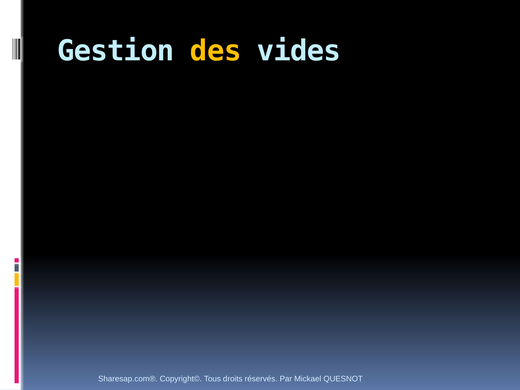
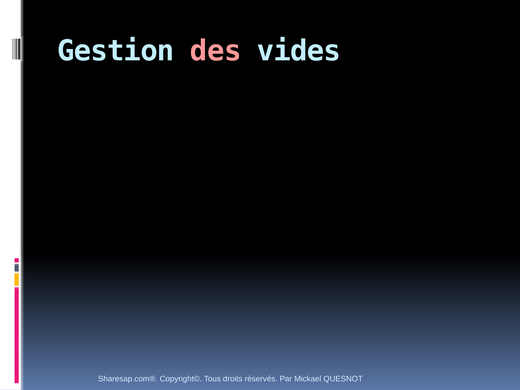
des colour: yellow -> pink (216, 51)
